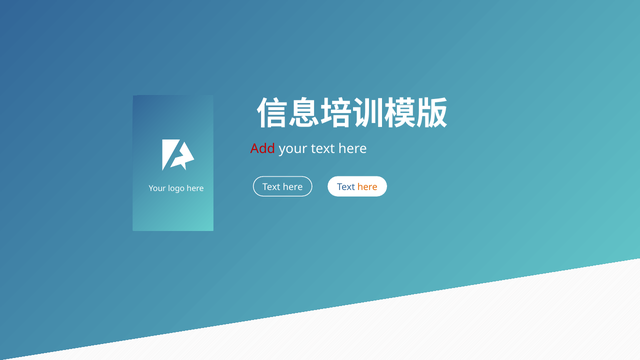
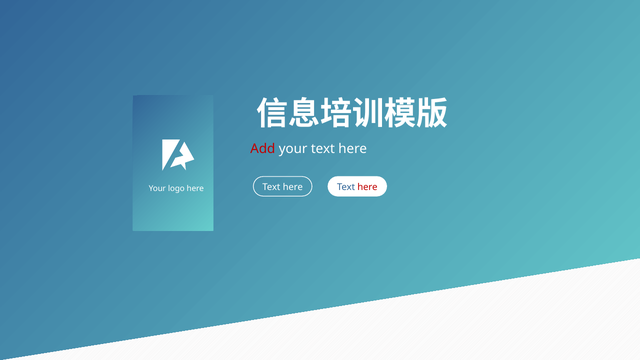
here colour: orange -> red (367, 187)
